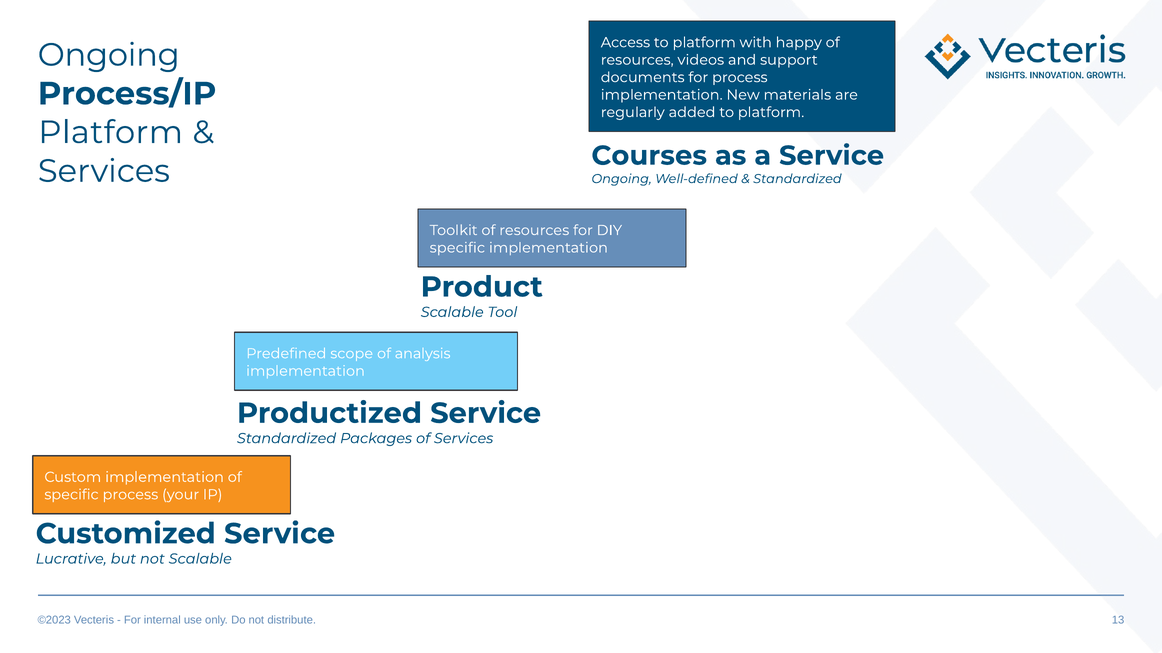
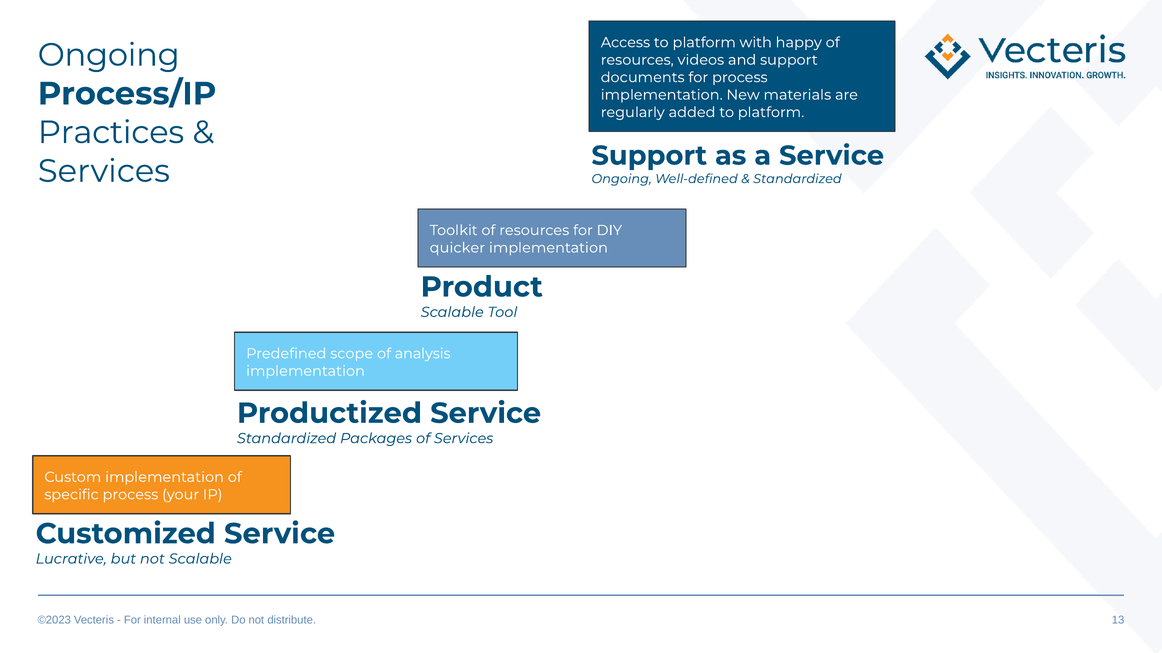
Platform: Platform -> Practices (111, 133)
Courses: Courses -> Support (649, 156)
specific: specific -> quicker (457, 248)
